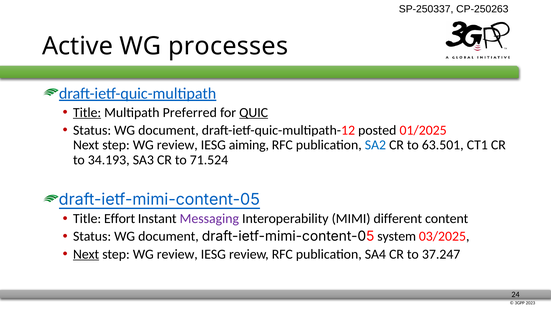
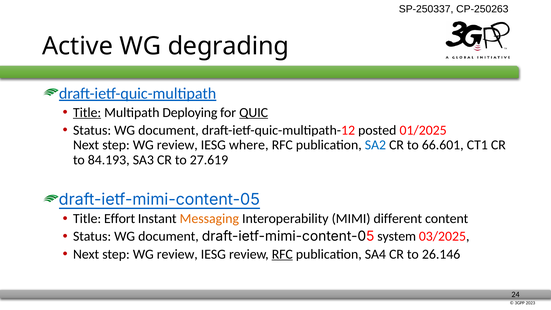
processes: processes -> degrading (228, 46)
Preferred: Preferred -> Deploying (190, 112)
aiming: aiming -> where (249, 145)
63.501: 63.501 -> 66.601 (443, 145)
34.193: 34.193 -> 84.193 (109, 160)
71.524: 71.524 -> 27.619 (209, 160)
Messaging colour: purple -> orange (209, 219)
Next underline: present -> none (86, 254)
RFC underline: none -> present (282, 254)
37.247: 37.247 -> 26.146 (441, 254)
